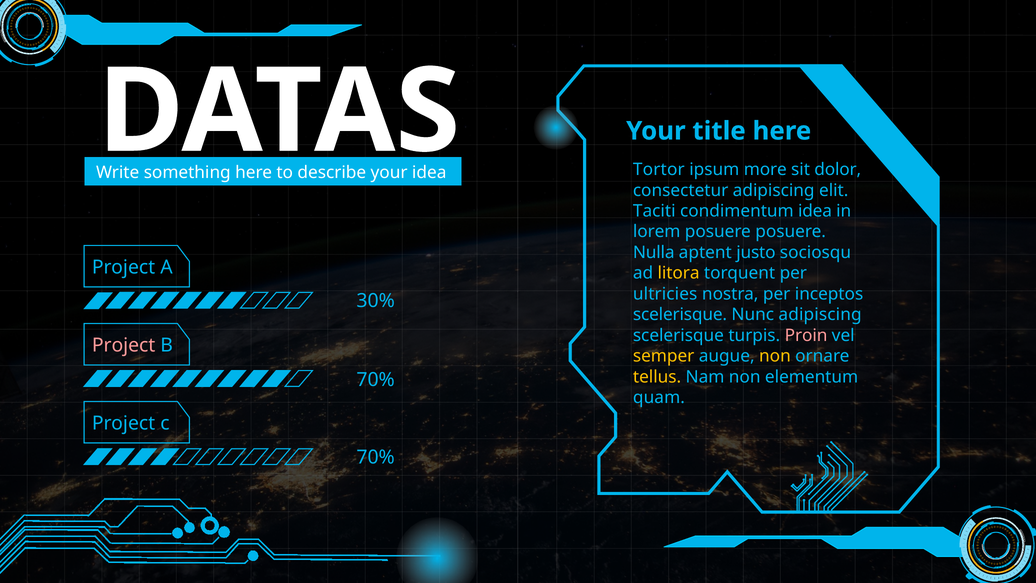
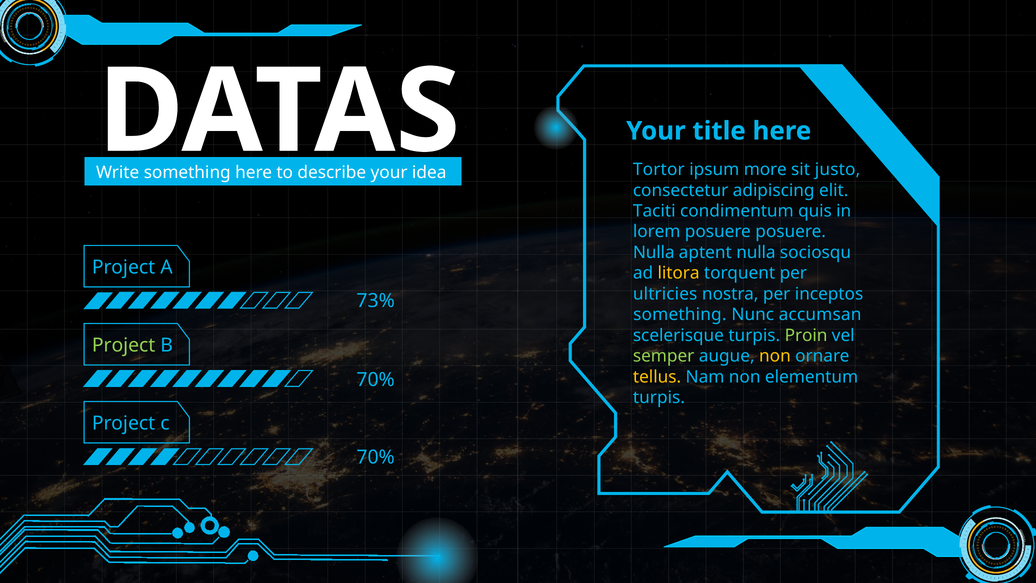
dolor: dolor -> justo (838, 170)
condimentum idea: idea -> quis (815, 211)
aptent justo: justo -> nulla (756, 252)
30%: 30% -> 73% (376, 301)
scelerisque: scelerisque -> something (680, 315)
Nunc adipiscing: adipiscing -> accumsan (820, 315)
Proin colour: pink -> light green (806, 335)
Project colour: pink -> light green (124, 345)
semper colour: yellow -> light green (664, 356)
quam: quam -> turpis (659, 397)
